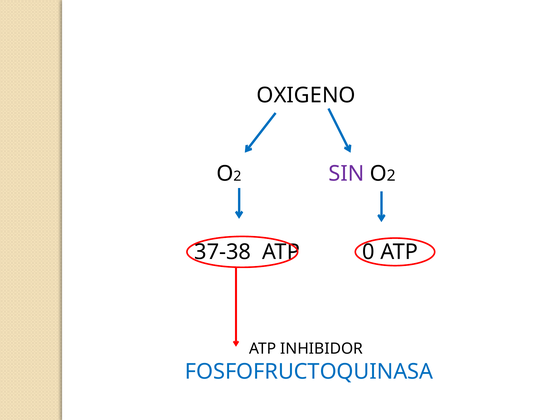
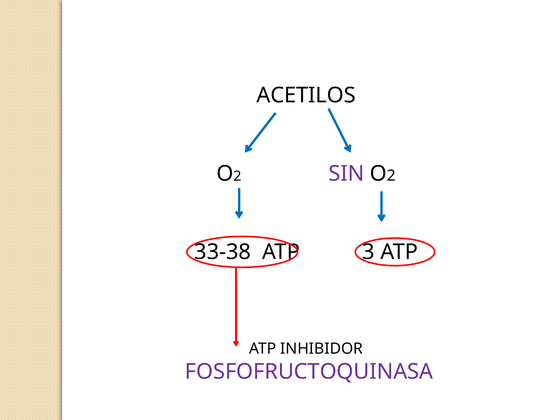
OXIGENO: OXIGENO -> ACETILOS (306, 95)
37-38: 37-38 -> 33-38 (223, 252)
0: 0 -> 3 (369, 252)
FOSFOFRUCTOQUINASA colour: blue -> purple (309, 372)
